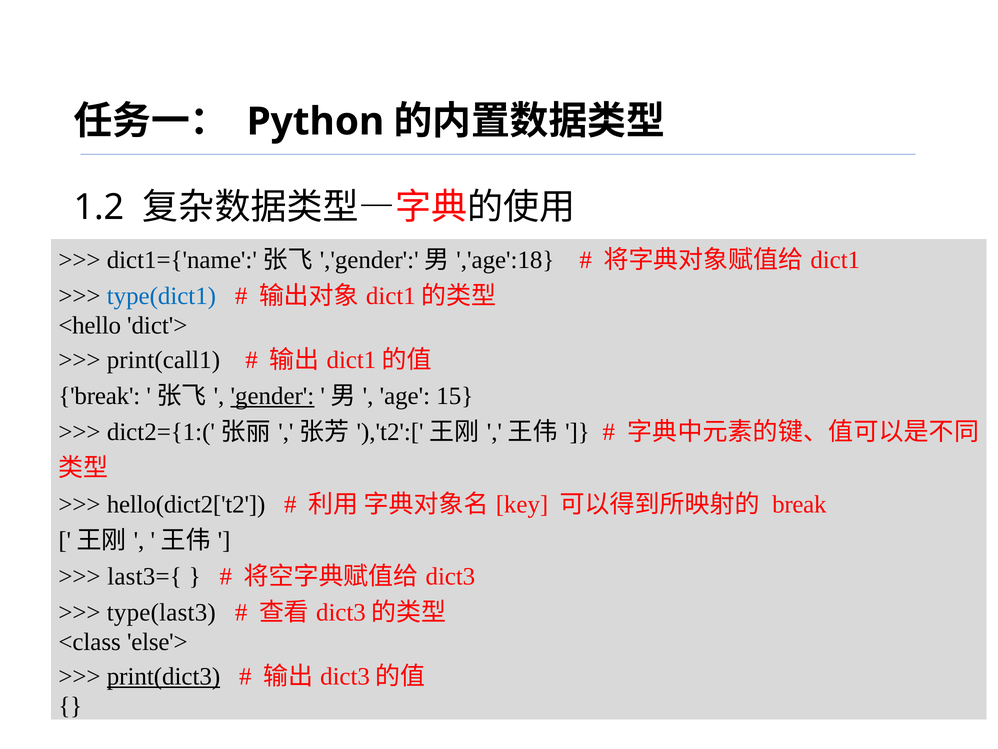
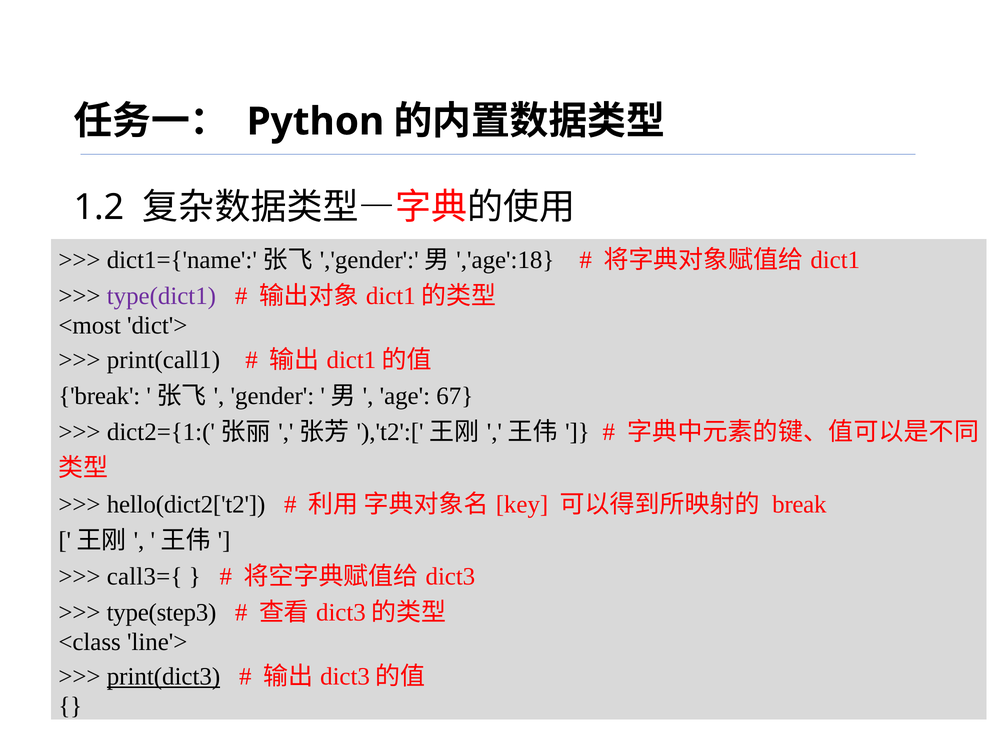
type(dict1 colour: blue -> purple (161, 296)
<hello: <hello -> <most (90, 325)
gender underline: present -> none (272, 396)
15: 15 -> 67 (455, 396)
last3={: last3={ -> call3={ (145, 576)
type(last3: type(last3 -> type(step3 (162, 612)
else'>: else'> -> line'> (157, 642)
